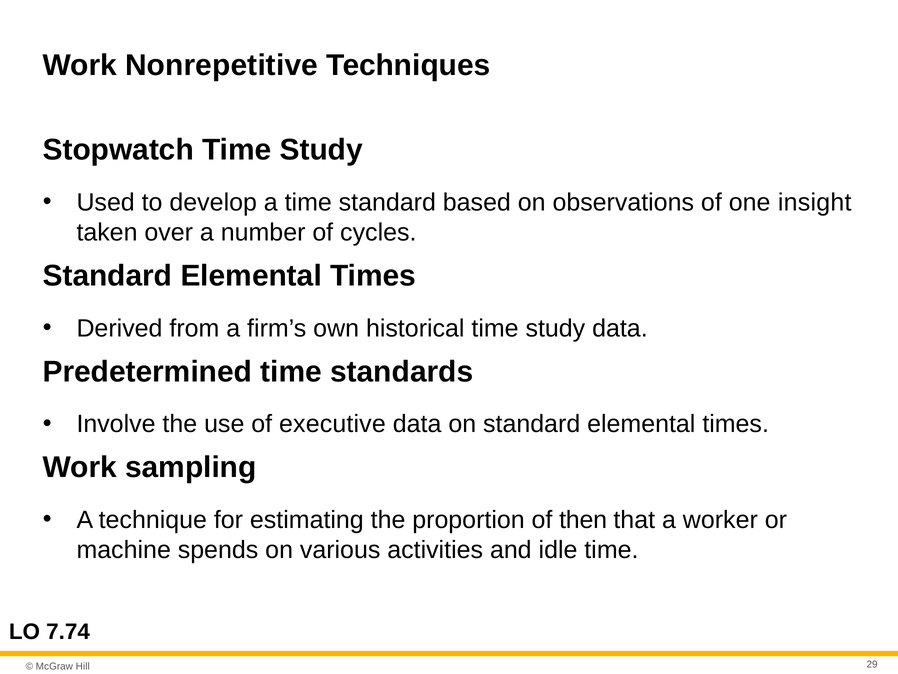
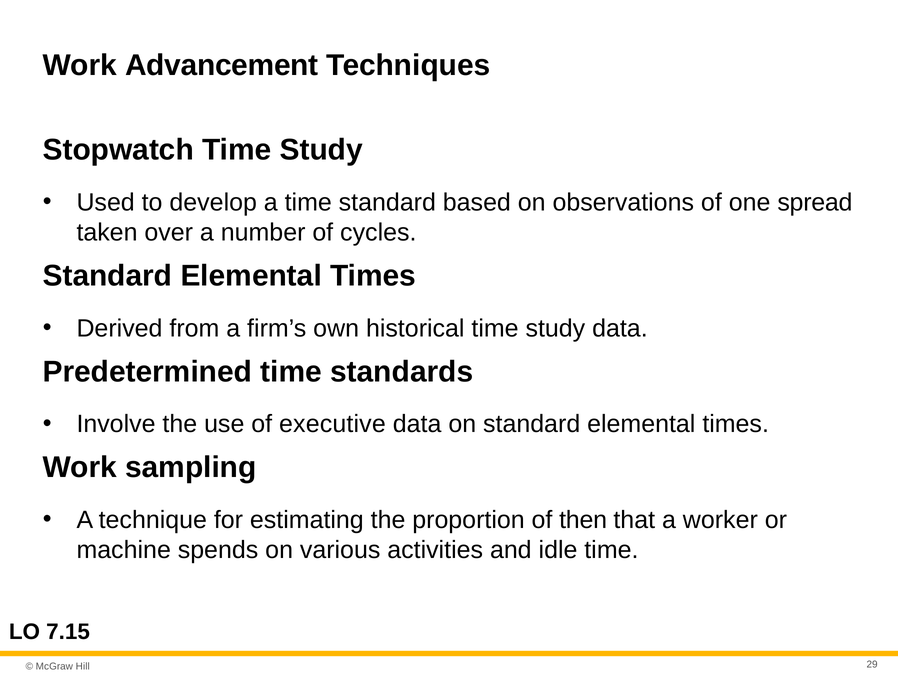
Nonrepetitive: Nonrepetitive -> Advancement (222, 65)
insight: insight -> spread (815, 202)
7.74: 7.74 -> 7.15 (68, 631)
